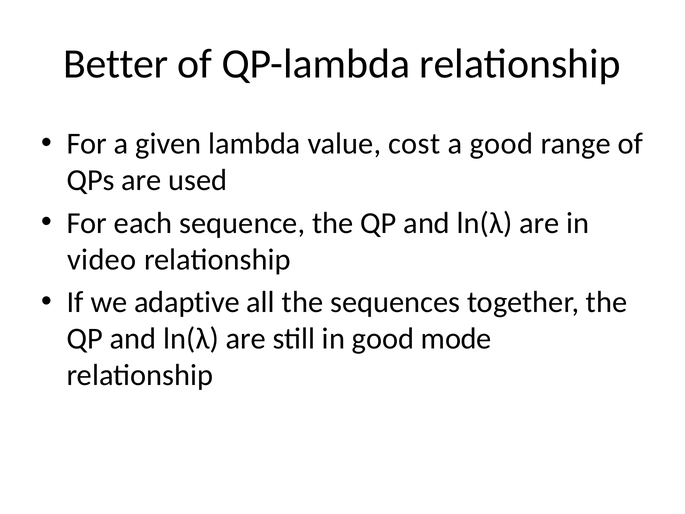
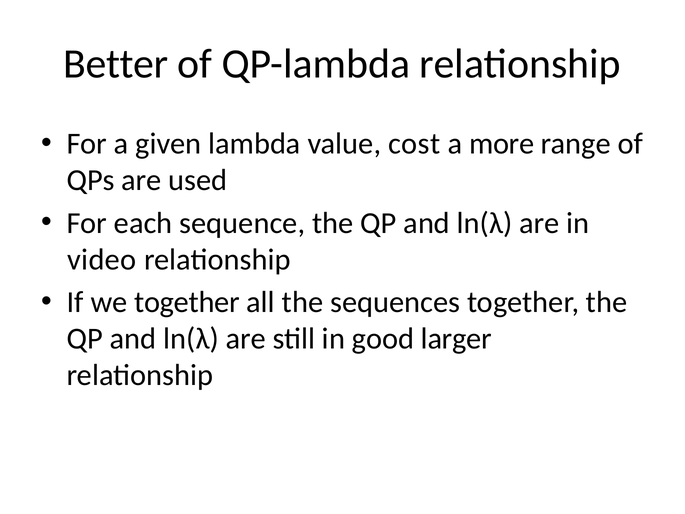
a good: good -> more (502, 144)
we adaptive: adaptive -> together (187, 302)
mode: mode -> larger (456, 339)
